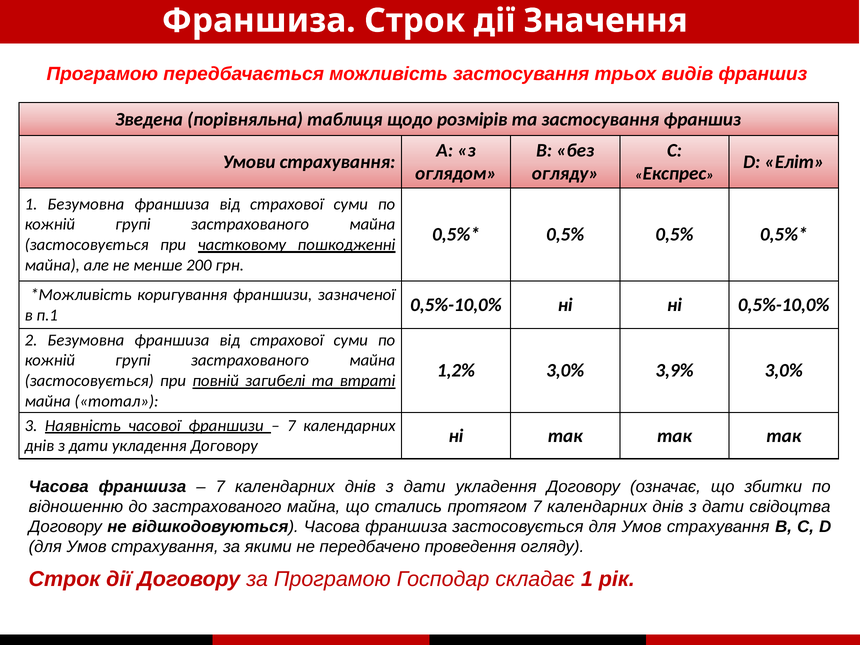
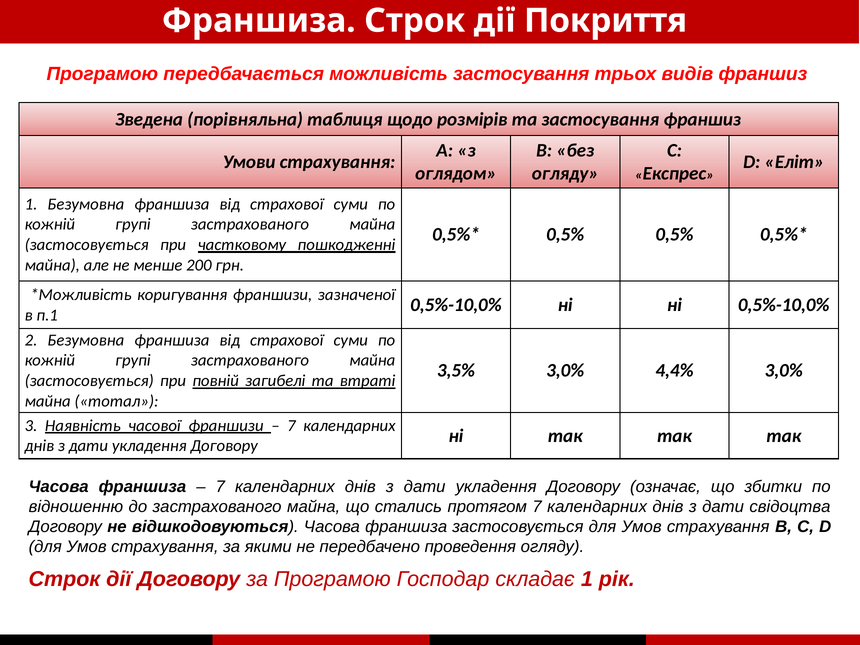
Значення: Значення -> Покриття (606, 21)
1,2%: 1,2% -> 3,5% (456, 371)
3,9%: 3,9% -> 4,4% (675, 371)
